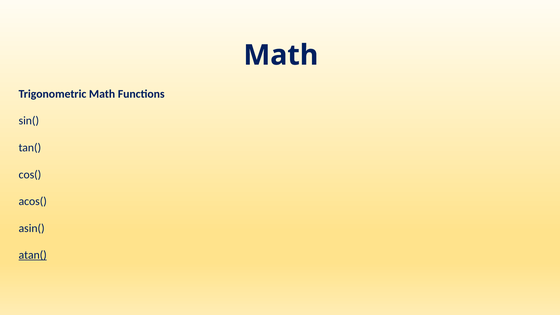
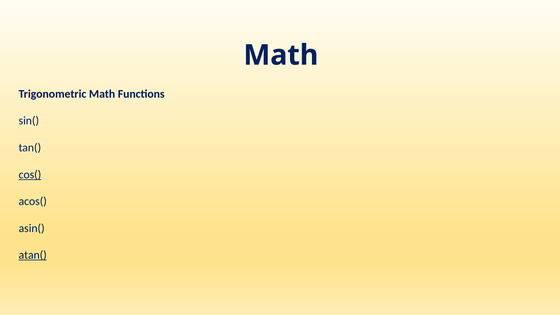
cos( underline: none -> present (30, 174)
